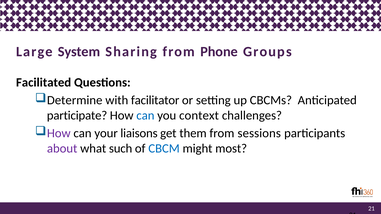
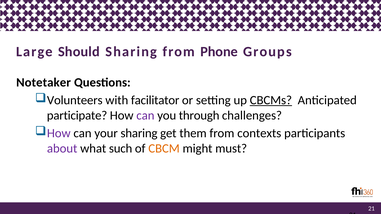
System: System -> Should (79, 52)
Facilitated: Facilitated -> Notetaker (44, 83)
Determine: Determine -> Volunteers (75, 100)
CBCMs underline: none -> present (271, 100)
can colour: blue -> purple (145, 116)
context: context -> through (199, 116)
your liaisons: liaisons -> sharing (139, 133)
sessions: sessions -> contexts (259, 133)
CBCM colour: blue -> orange (164, 149)
most: most -> must (231, 149)
